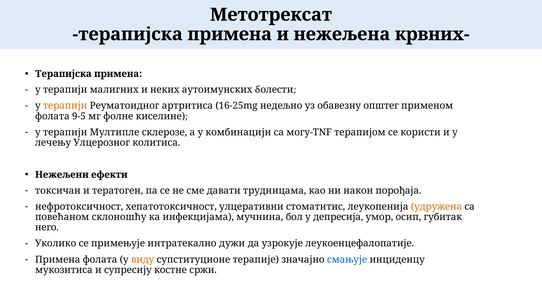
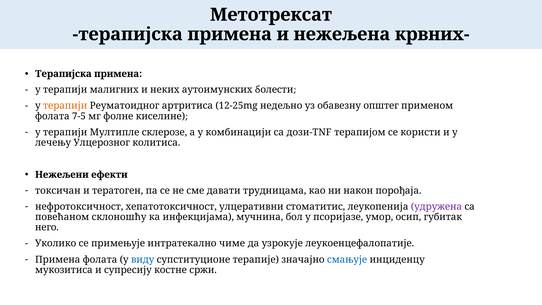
16-25mg: 16-25mg -> 12-25mg (237, 106)
9-5: 9-5 -> 7-5 (79, 116)
могу-TNF: могу-TNF -> дози-TNF (309, 132)
удружена colour: orange -> purple (436, 207)
депресија: депресија -> псоријазе (338, 217)
дужи: дужи -> чиме (232, 243)
виду colour: orange -> blue (143, 259)
